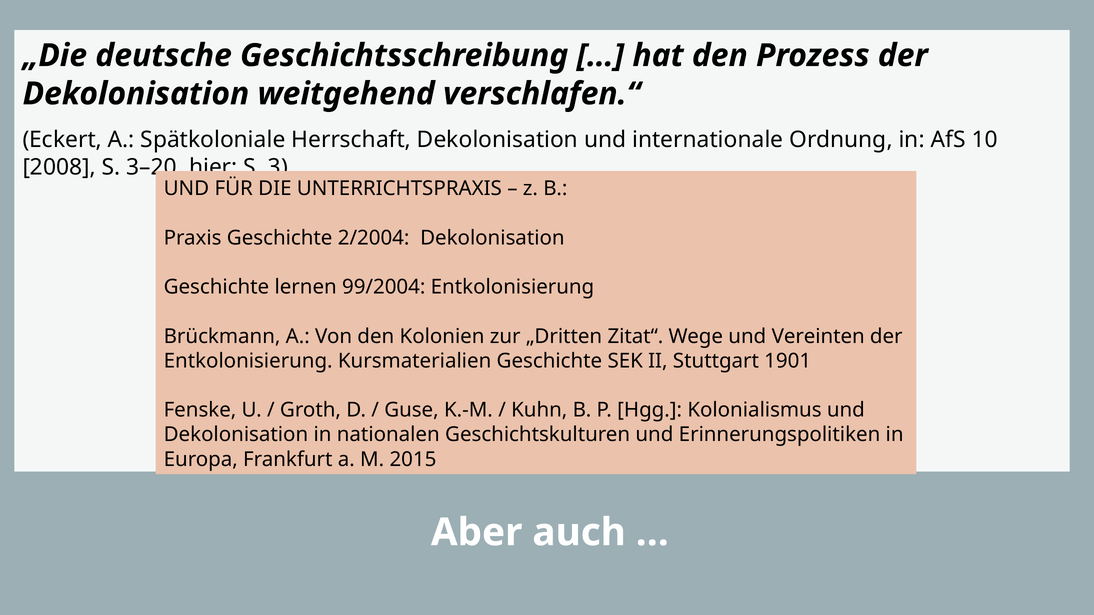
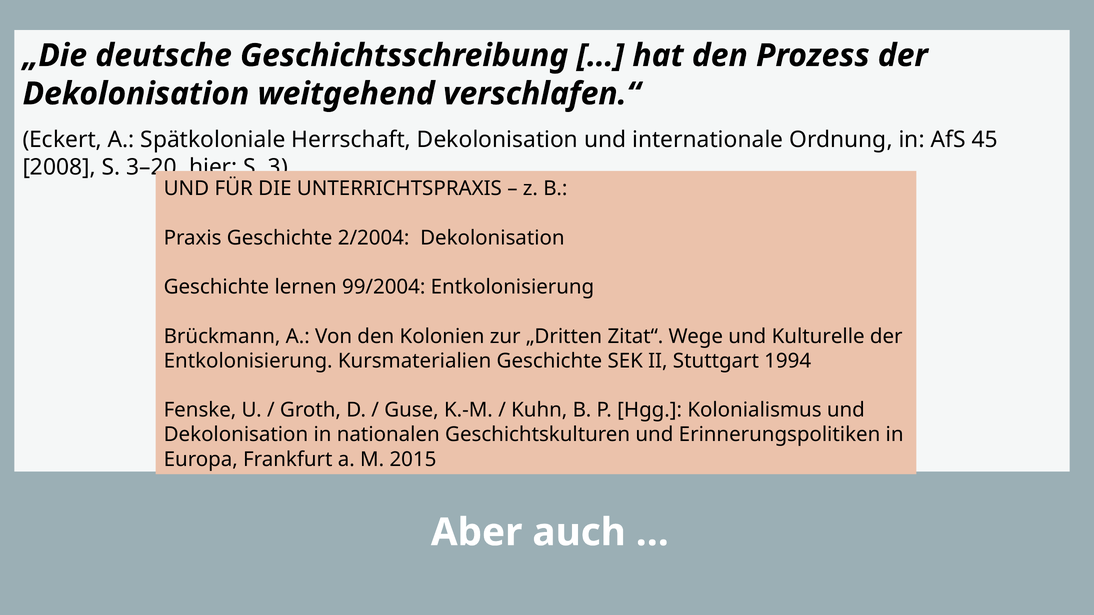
10: 10 -> 45 (985, 140)
Vereinten: Vereinten -> Kulturelle (818, 336)
1901: 1901 -> 1994 (788, 361)
